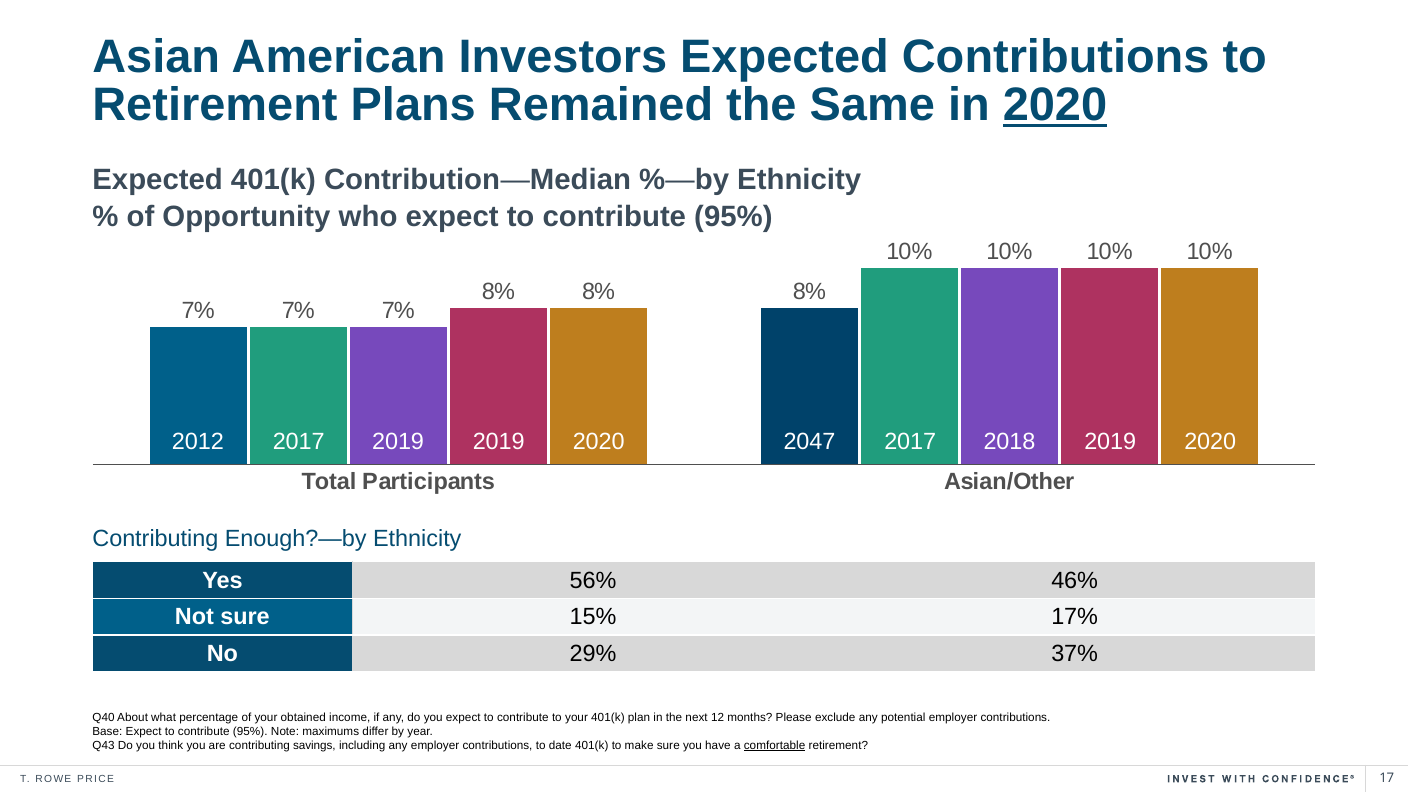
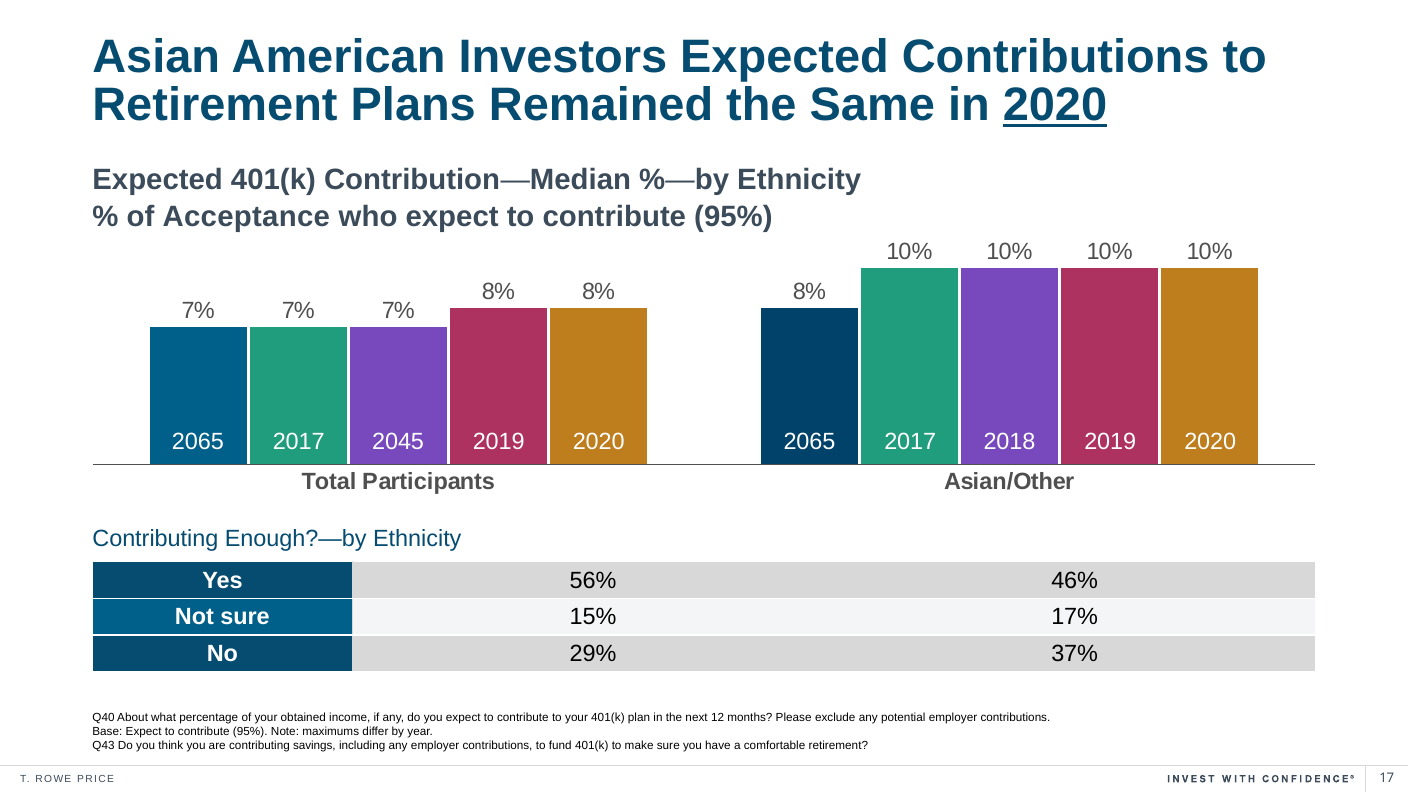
Opportunity: Opportunity -> Acceptance (246, 217)
2012: 2012 -> 2065 (198, 441)
2017 2019: 2019 -> 2045 (398, 441)
2020 2047: 2047 -> 2065 (809, 441)
date: date -> fund (560, 746)
comfortable underline: present -> none (775, 746)
